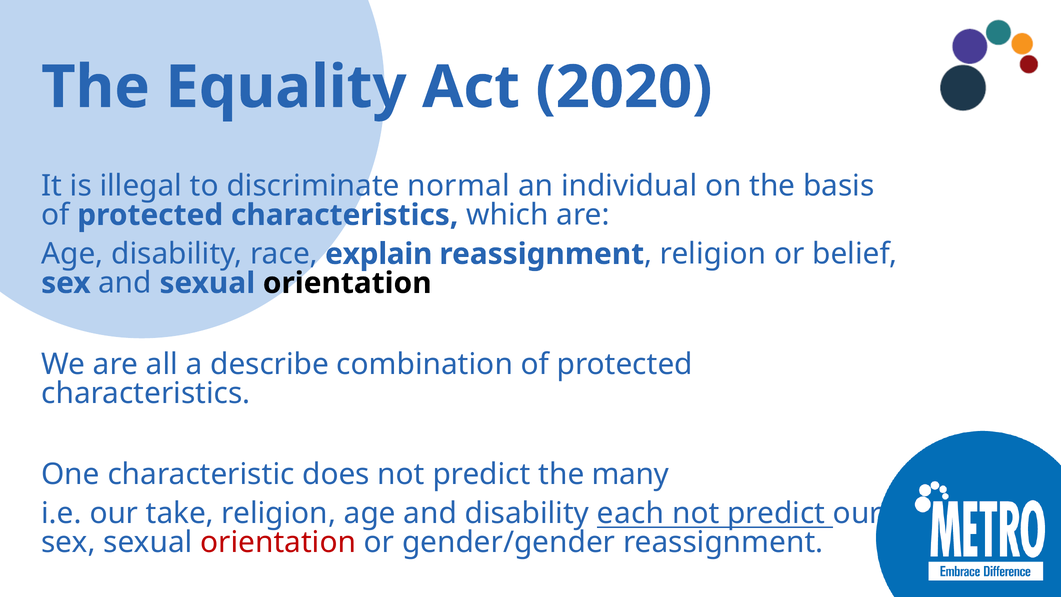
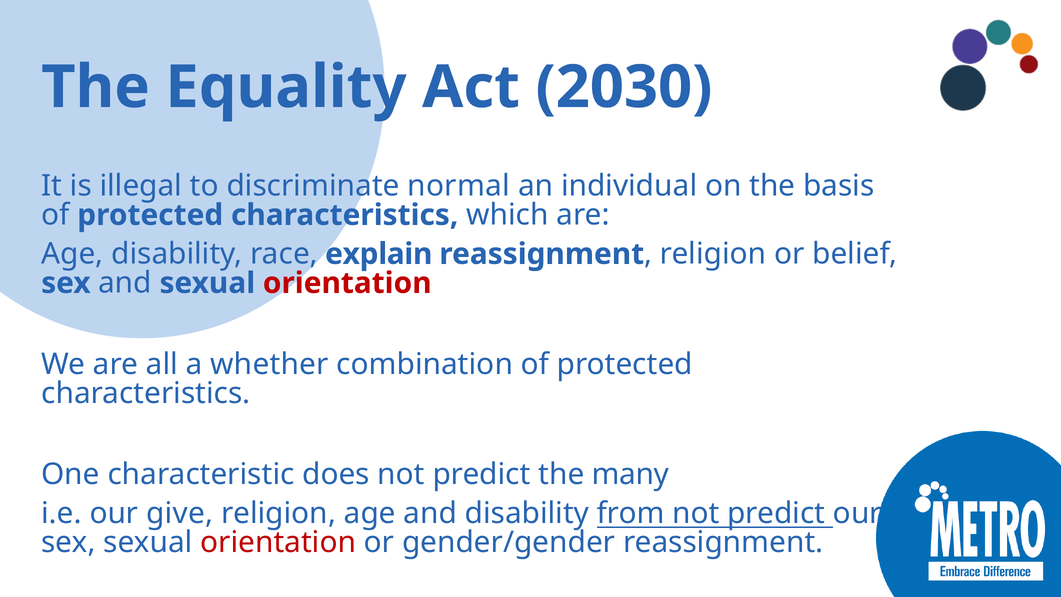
2020: 2020 -> 2030 (624, 87)
orientation colour: black -> red (347, 283)
describe: describe -> whether (269, 364)
take: take -> give (180, 513)
each: each -> from (631, 513)
